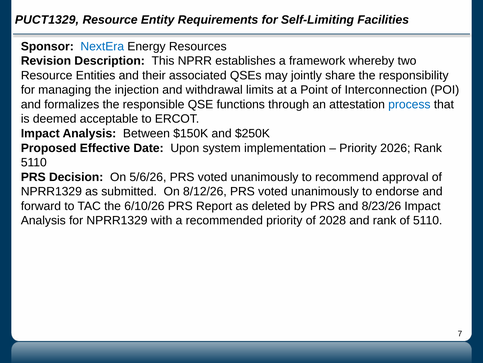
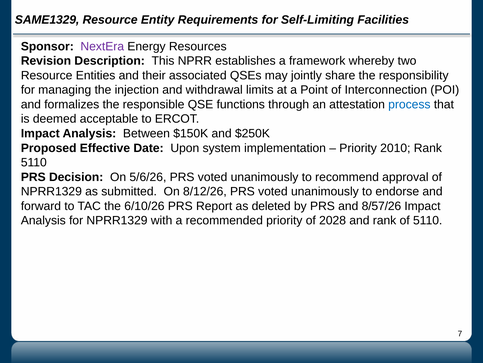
PUCT1329: PUCT1329 -> SAME1329 (47, 20)
NextEra colour: blue -> purple (102, 46)
2026: 2026 -> 2010 (395, 148)
8/23/26: 8/23/26 -> 8/57/26 (381, 206)
